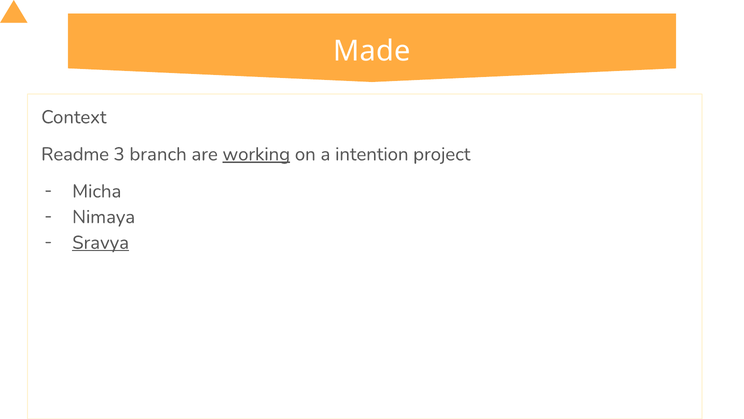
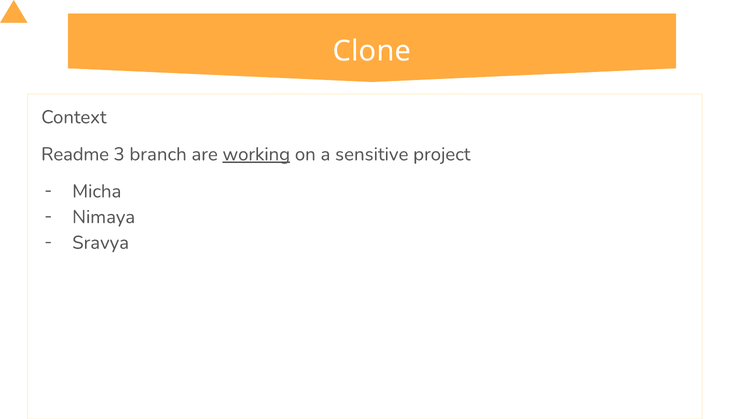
Made: Made -> Clone (372, 51)
intention: intention -> sensitive (372, 154)
Sravya underline: present -> none (101, 242)
